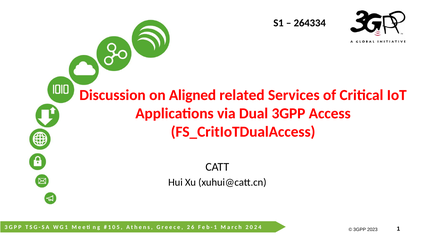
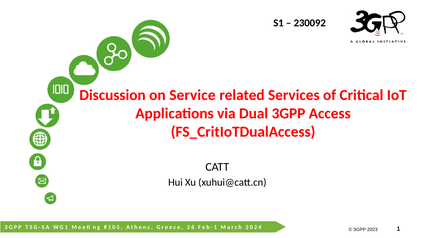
264334: 264334 -> 230092 (310, 23)
Aligned: Aligned -> Service (192, 95)
